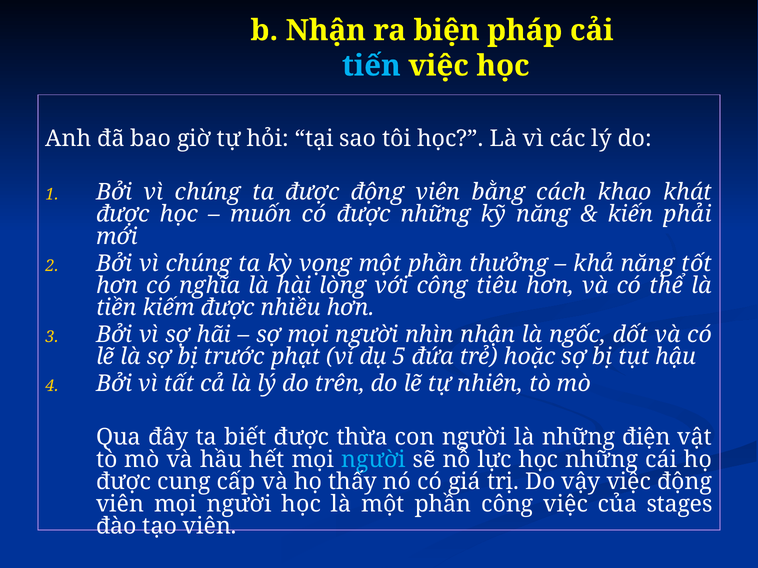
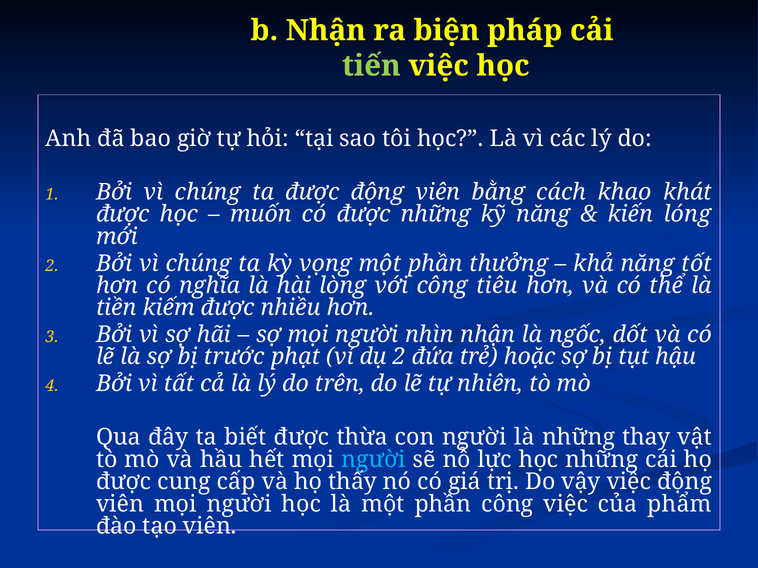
tiến colour: light blue -> light green (371, 66)
phải: phải -> lóng (687, 215)
dụ 5: 5 -> 2 (399, 357)
điện: điện -> thay (646, 438)
stages: stages -> phẩm (679, 504)
